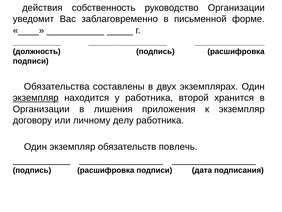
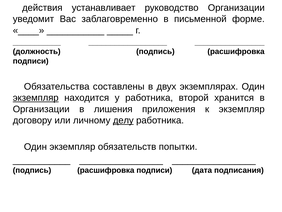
собственность: собственность -> устанавливает (104, 8)
делу underline: none -> present (123, 120)
повлечь: повлечь -> попытки (178, 147)
